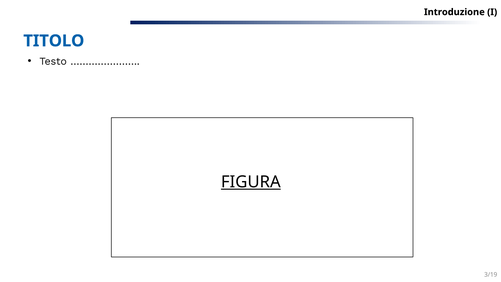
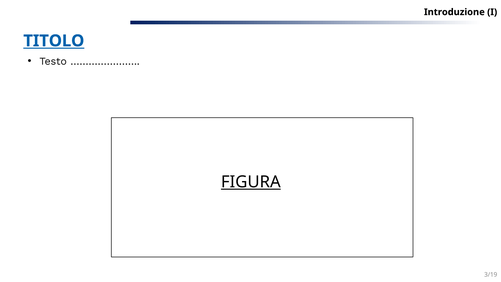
TITOLO underline: none -> present (54, 41)
